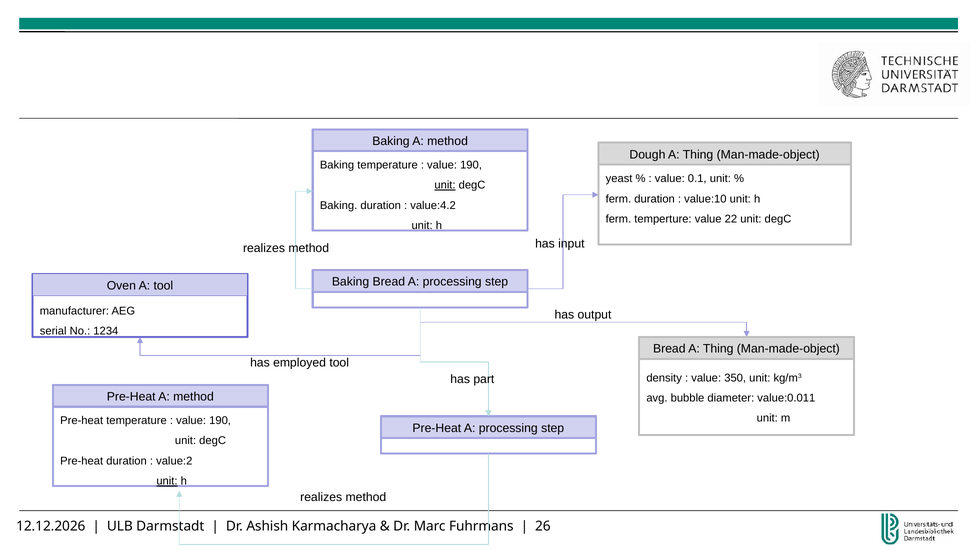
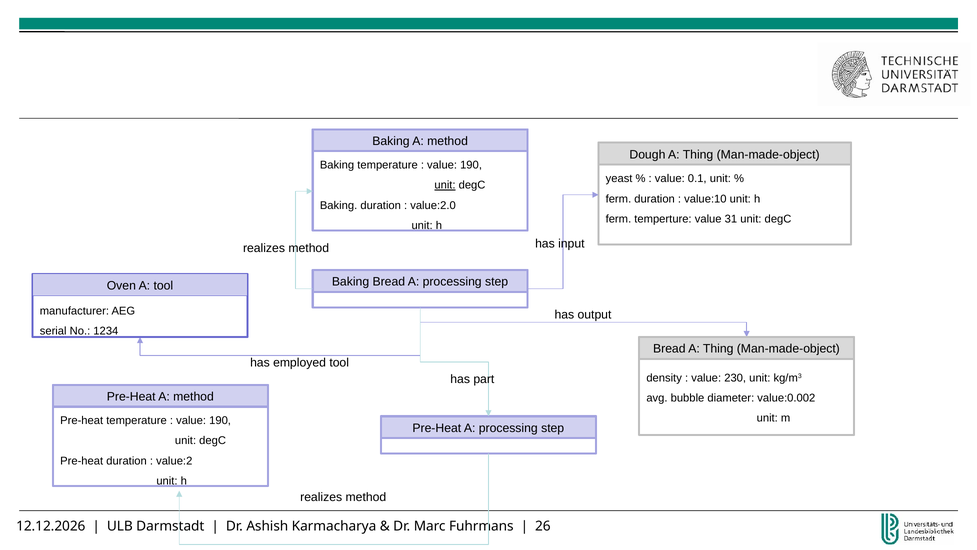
value:4.2: value:4.2 -> value:2.0 (433, 205)
22: 22 -> 31 (731, 219)
350: 350 -> 230 (735, 378)
value:0.011: value:0.011 -> value:0.002 (786, 398)
unit underline: present -> none (167, 481)
